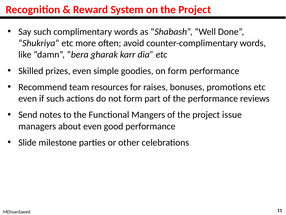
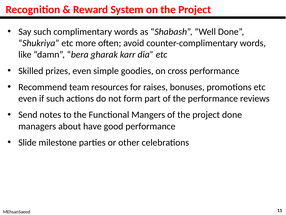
on form: form -> cross (177, 71)
project issue: issue -> done (232, 115)
about even: even -> have (92, 126)
